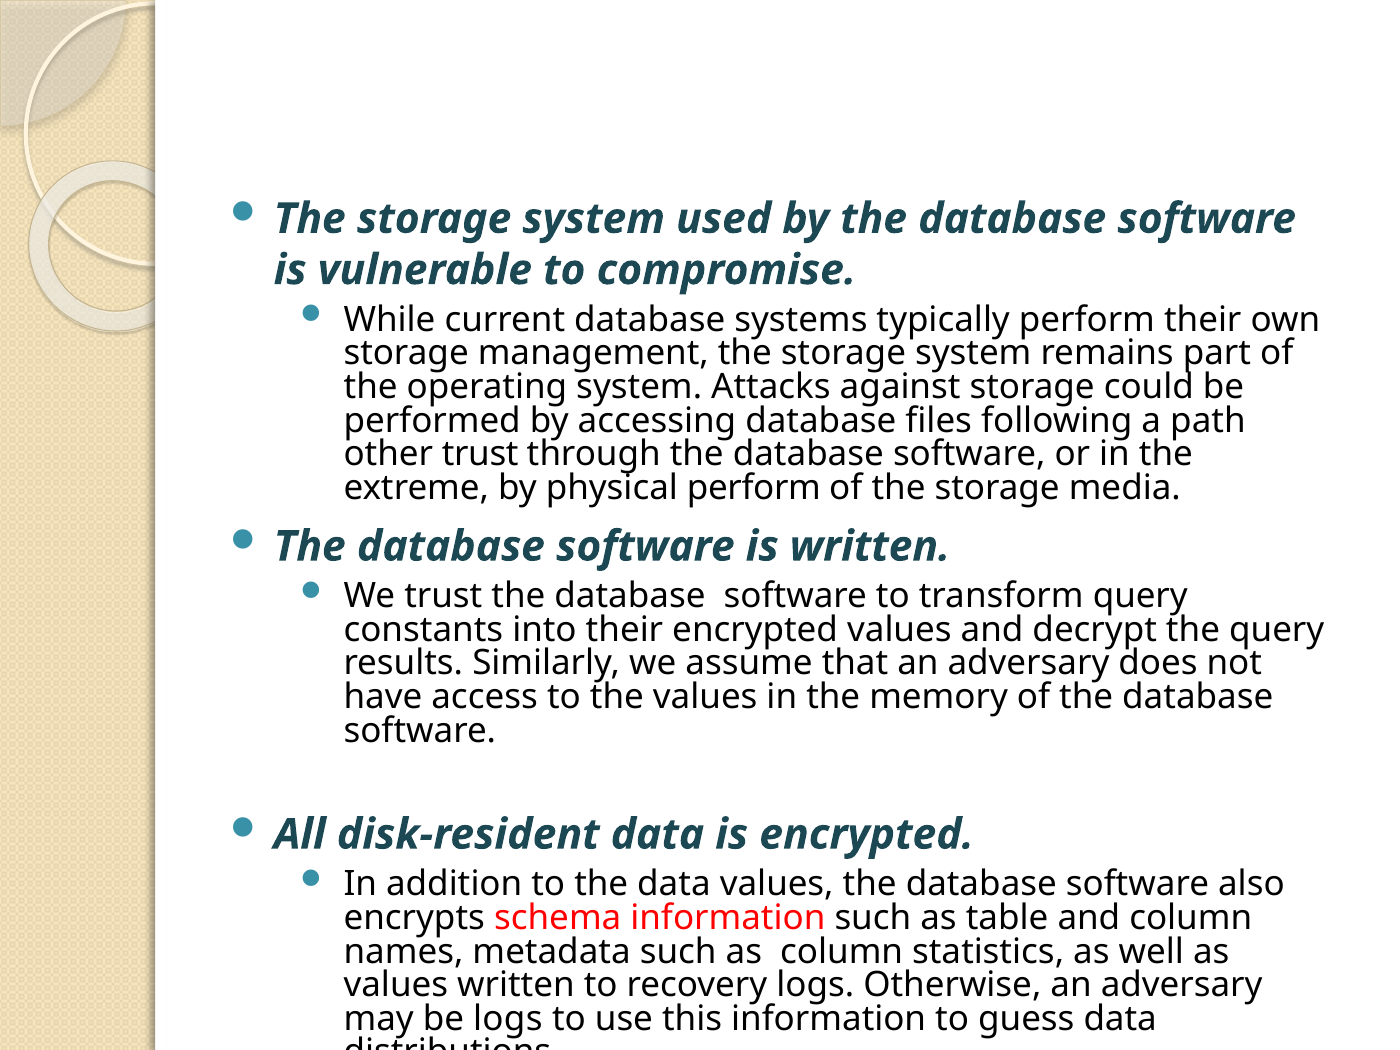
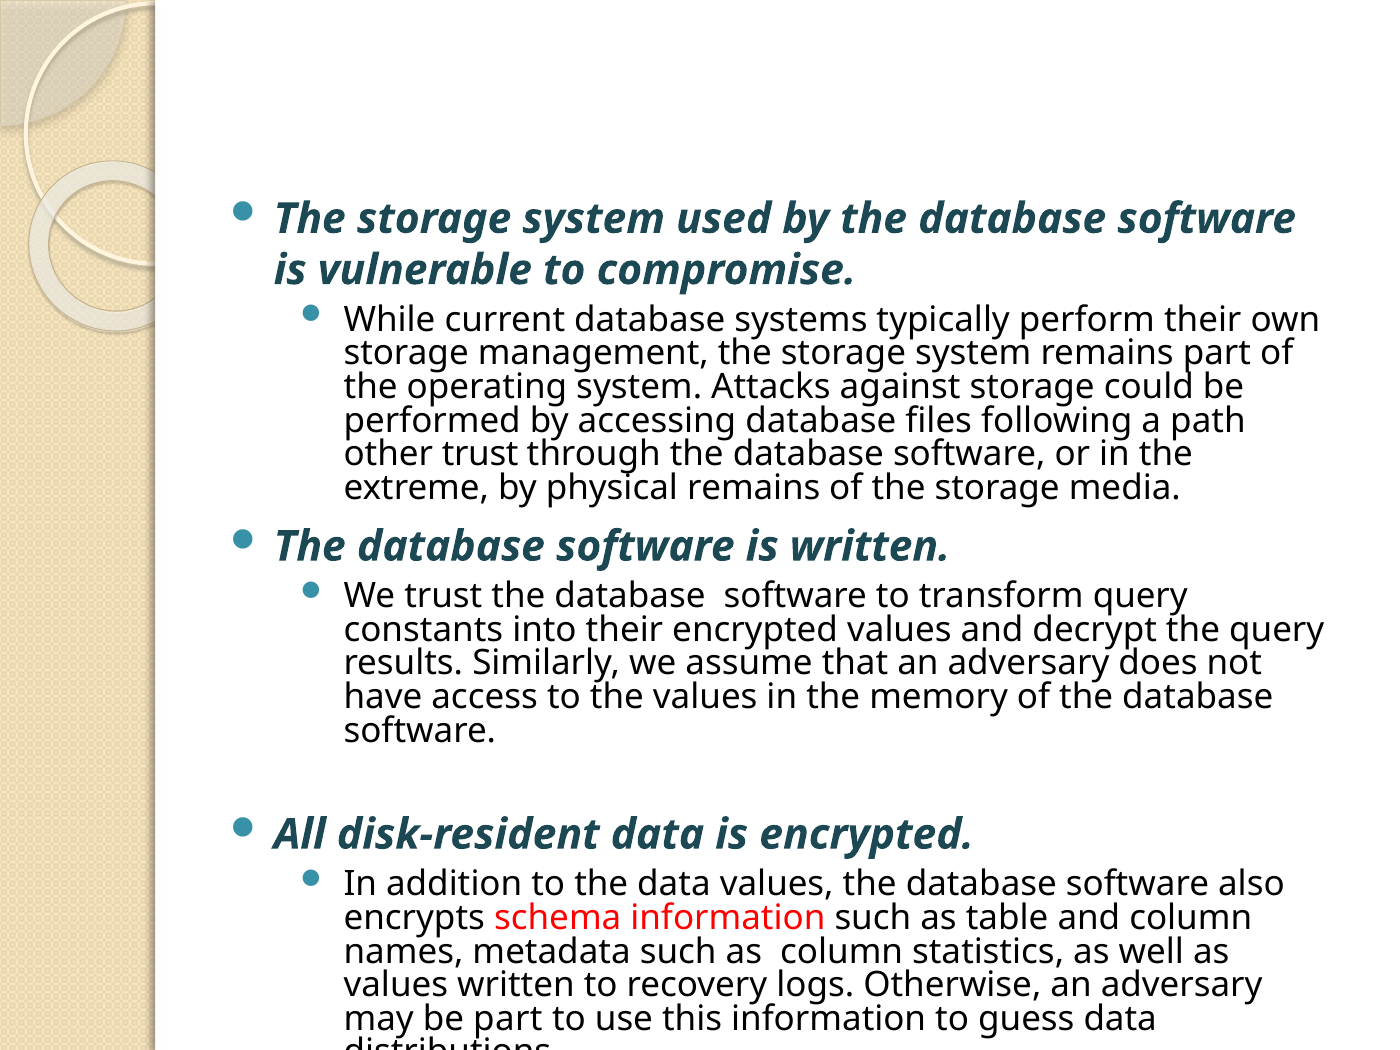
physical perform: perform -> remains (754, 488)
be logs: logs -> part (508, 1019)
